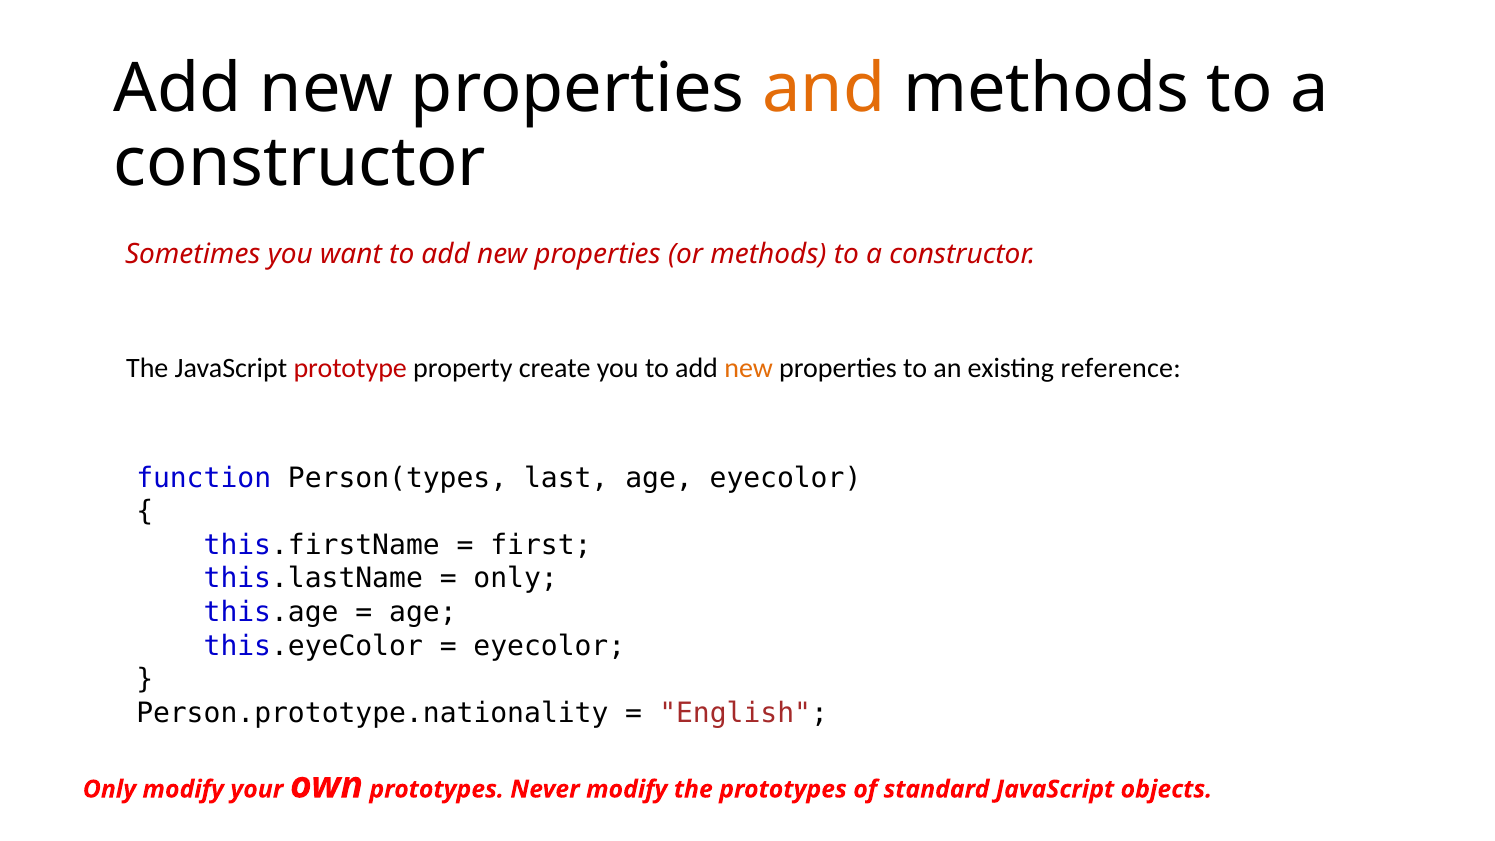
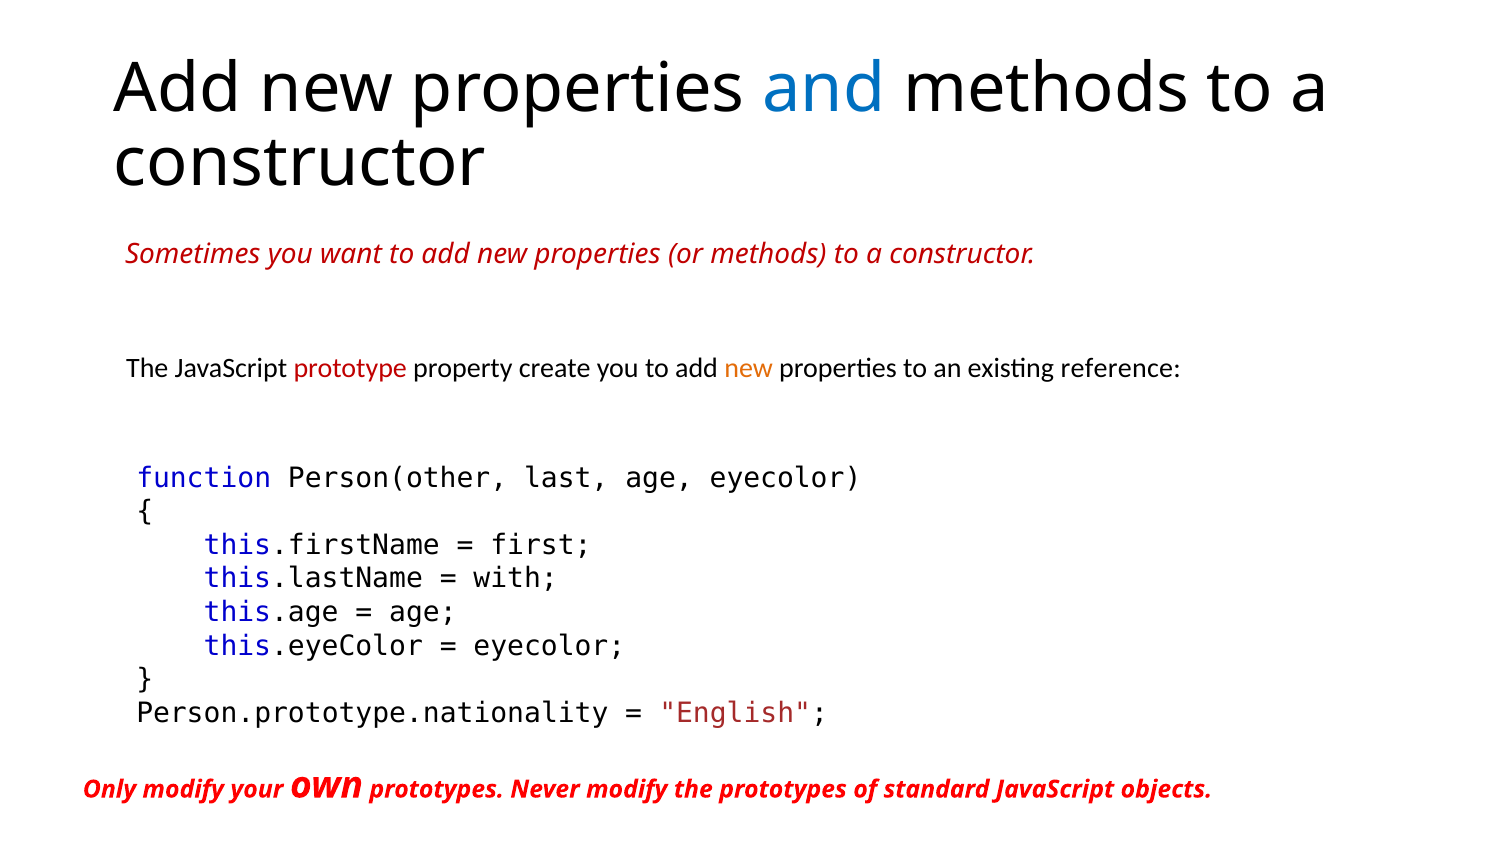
and colour: orange -> blue (824, 89)
Person(types: Person(types -> Person(other (398, 478)
only: only -> with (516, 579)
